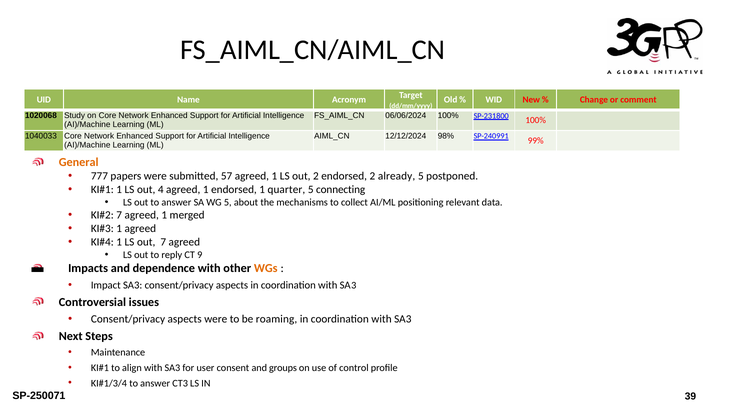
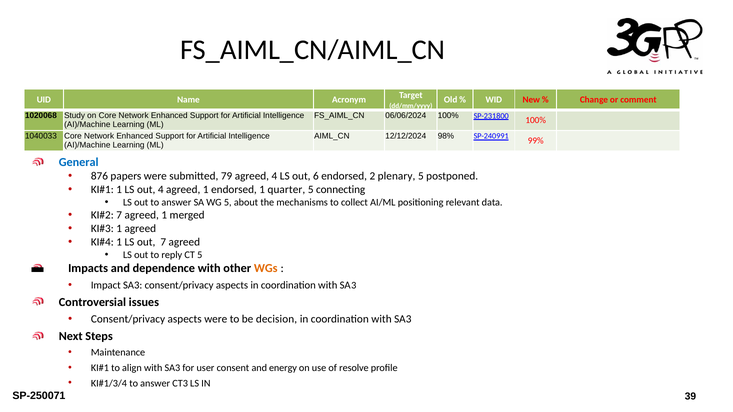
General colour: orange -> blue (79, 162)
777: 777 -> 876 (99, 176)
57: 57 -> 79 (227, 176)
1: 1 -> 4 (274, 176)
out 2: 2 -> 6 (316, 176)
already: already -> plenary (397, 176)
CT 9: 9 -> 5 (200, 255)
roaming: roaming -> decision (277, 319)
groups: groups -> energy (283, 368)
control: control -> resolve (354, 368)
